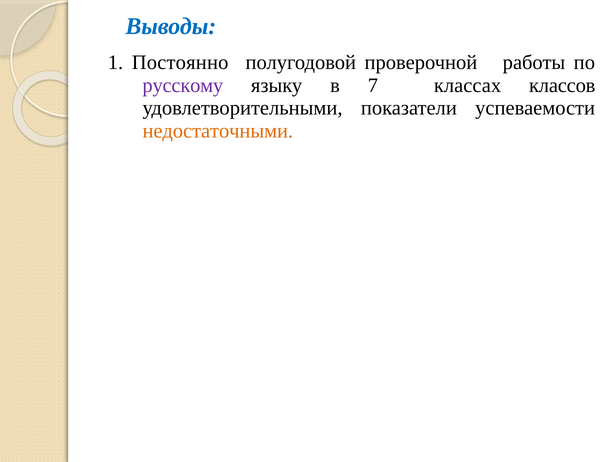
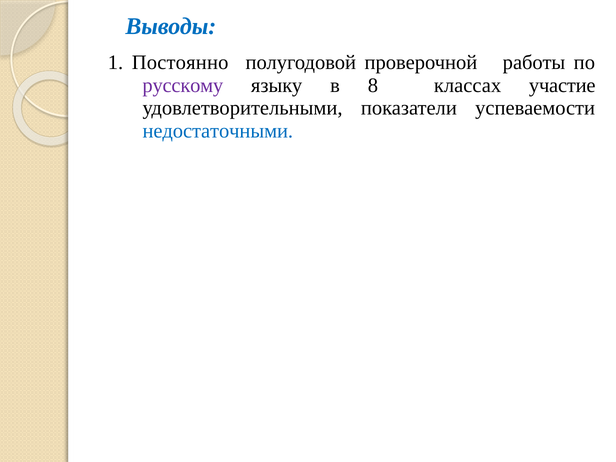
7: 7 -> 8 (373, 85)
классов: классов -> участие (562, 85)
недостаточными colour: orange -> blue (218, 131)
